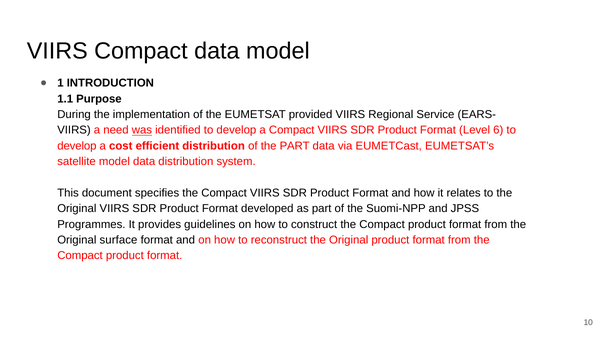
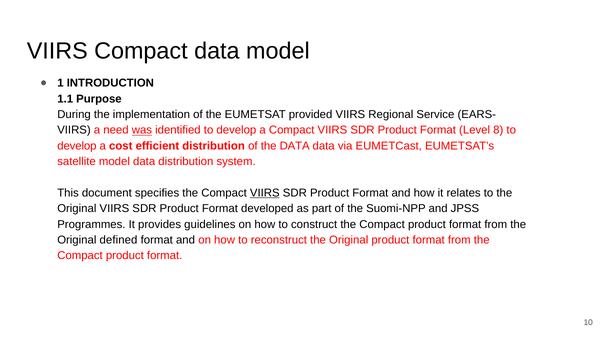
6: 6 -> 8 (498, 130)
the PART: PART -> DATA (295, 146)
VIIRS underline: none -> present (265, 193)
surface: surface -> defined (118, 240)
